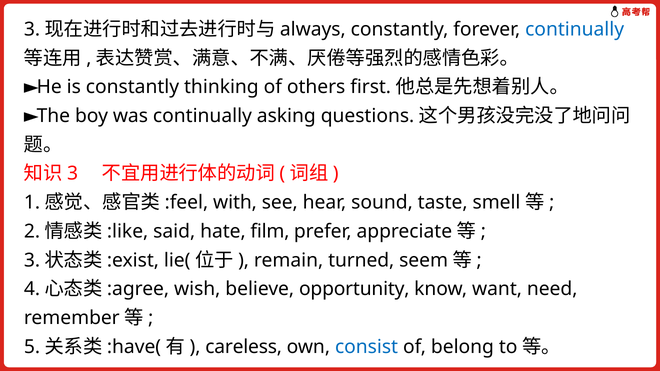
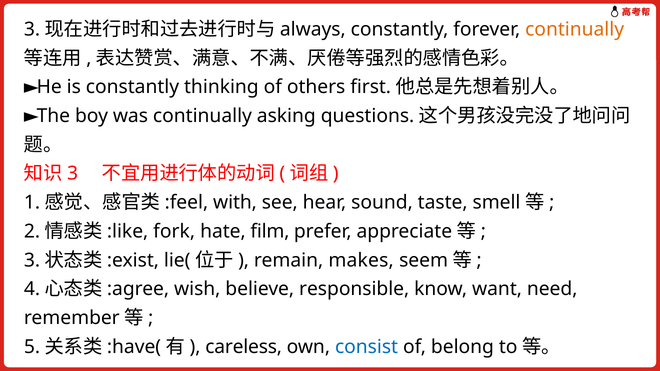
continually colour: blue -> orange (575, 29)
said: said -> fork (174, 231)
turned: turned -> makes (361, 260)
opportunity: opportunity -> responsible (354, 289)
